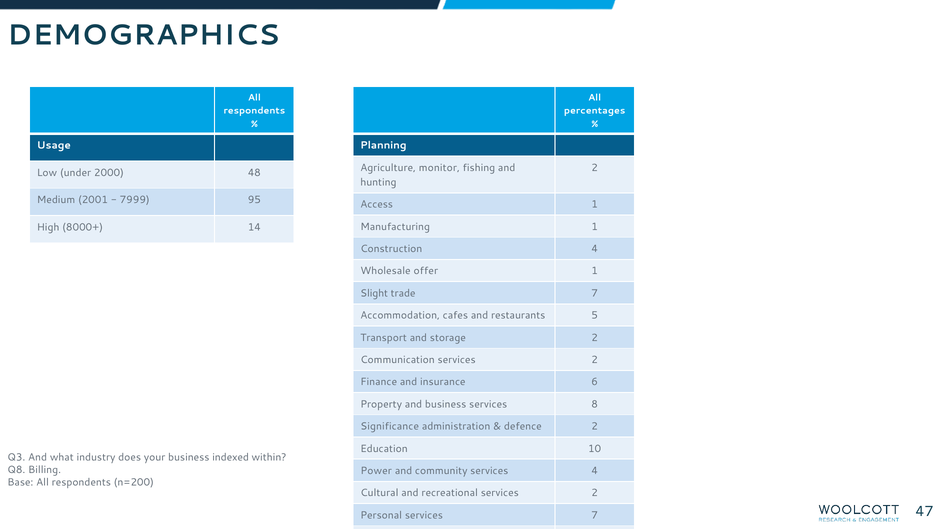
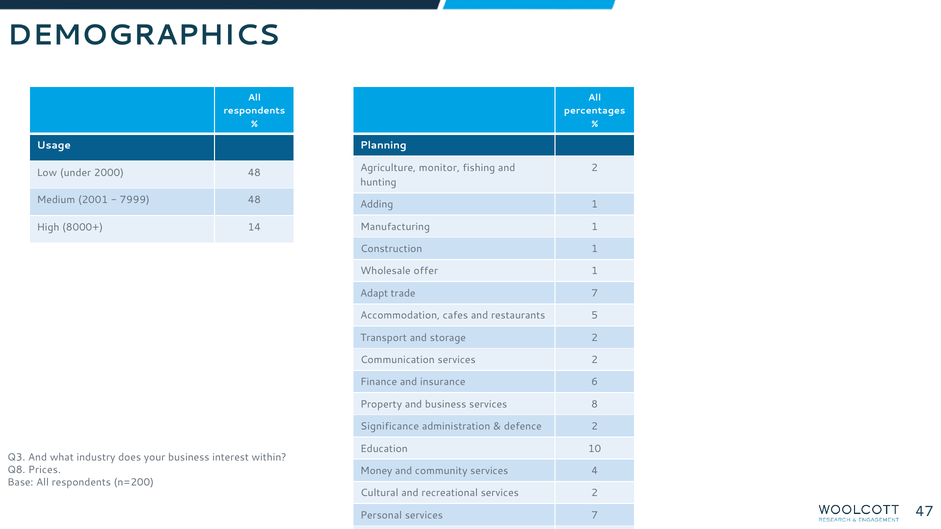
7999 95: 95 -> 48 (254, 200)
Access: Access -> Adding (377, 205)
Construction 4: 4 -> 1 (595, 249)
Slight: Slight -> Adapt (374, 293)
indexed: indexed -> interest (231, 458)
Billing: Billing -> Prices (45, 470)
Power: Power -> Money (376, 471)
